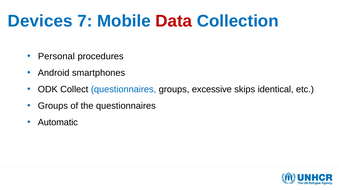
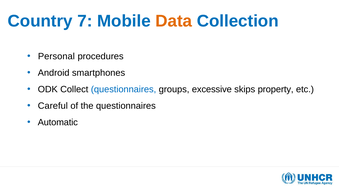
Devices: Devices -> Country (40, 21)
Data colour: red -> orange (174, 21)
identical: identical -> property (276, 90)
Groups: Groups -> Careful (53, 106)
